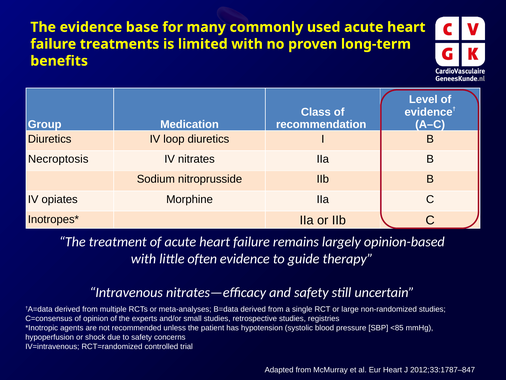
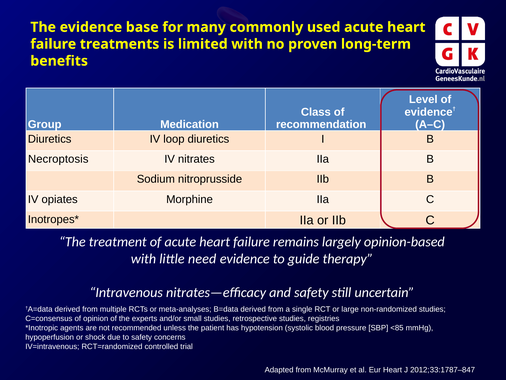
often: often -> need (202, 258)
